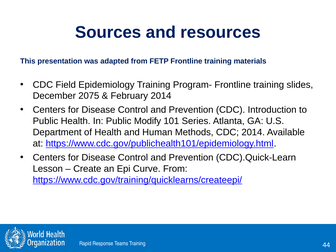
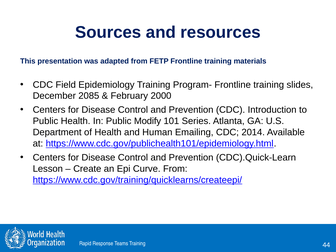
2075: 2075 -> 2085 (89, 96)
February 2014: 2014 -> 2000 (161, 96)
Methods: Methods -> Emailing (194, 132)
